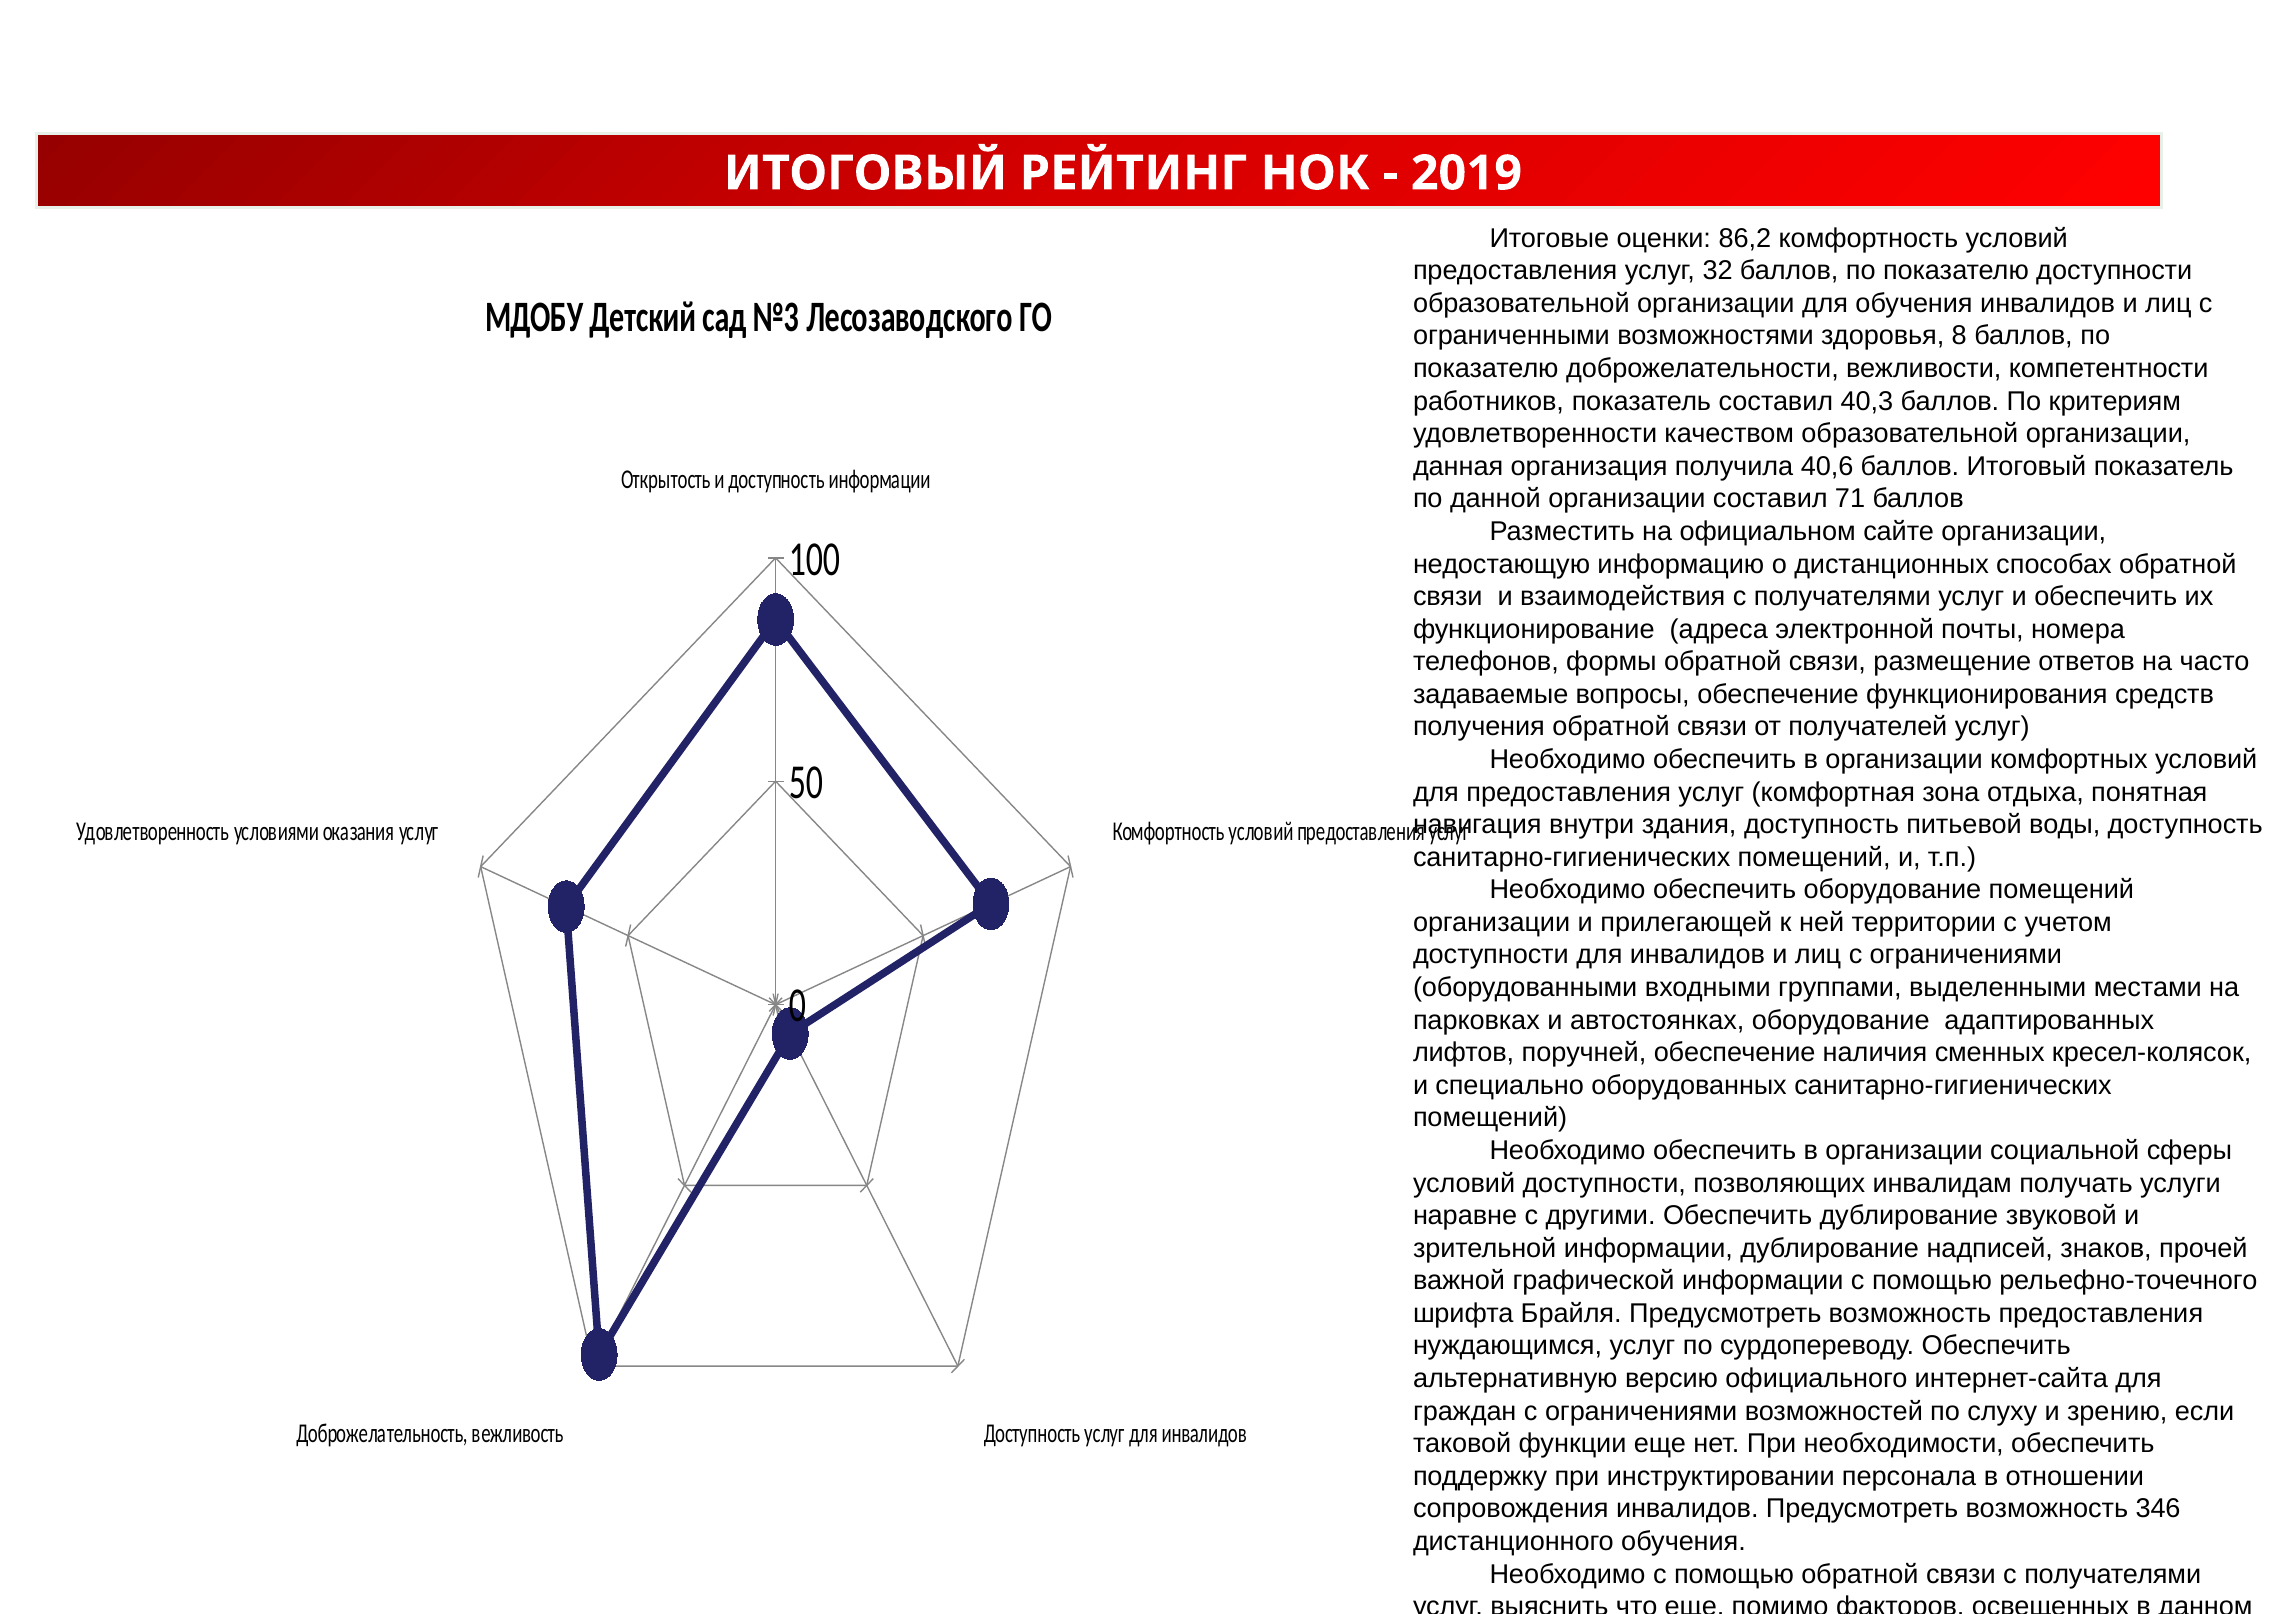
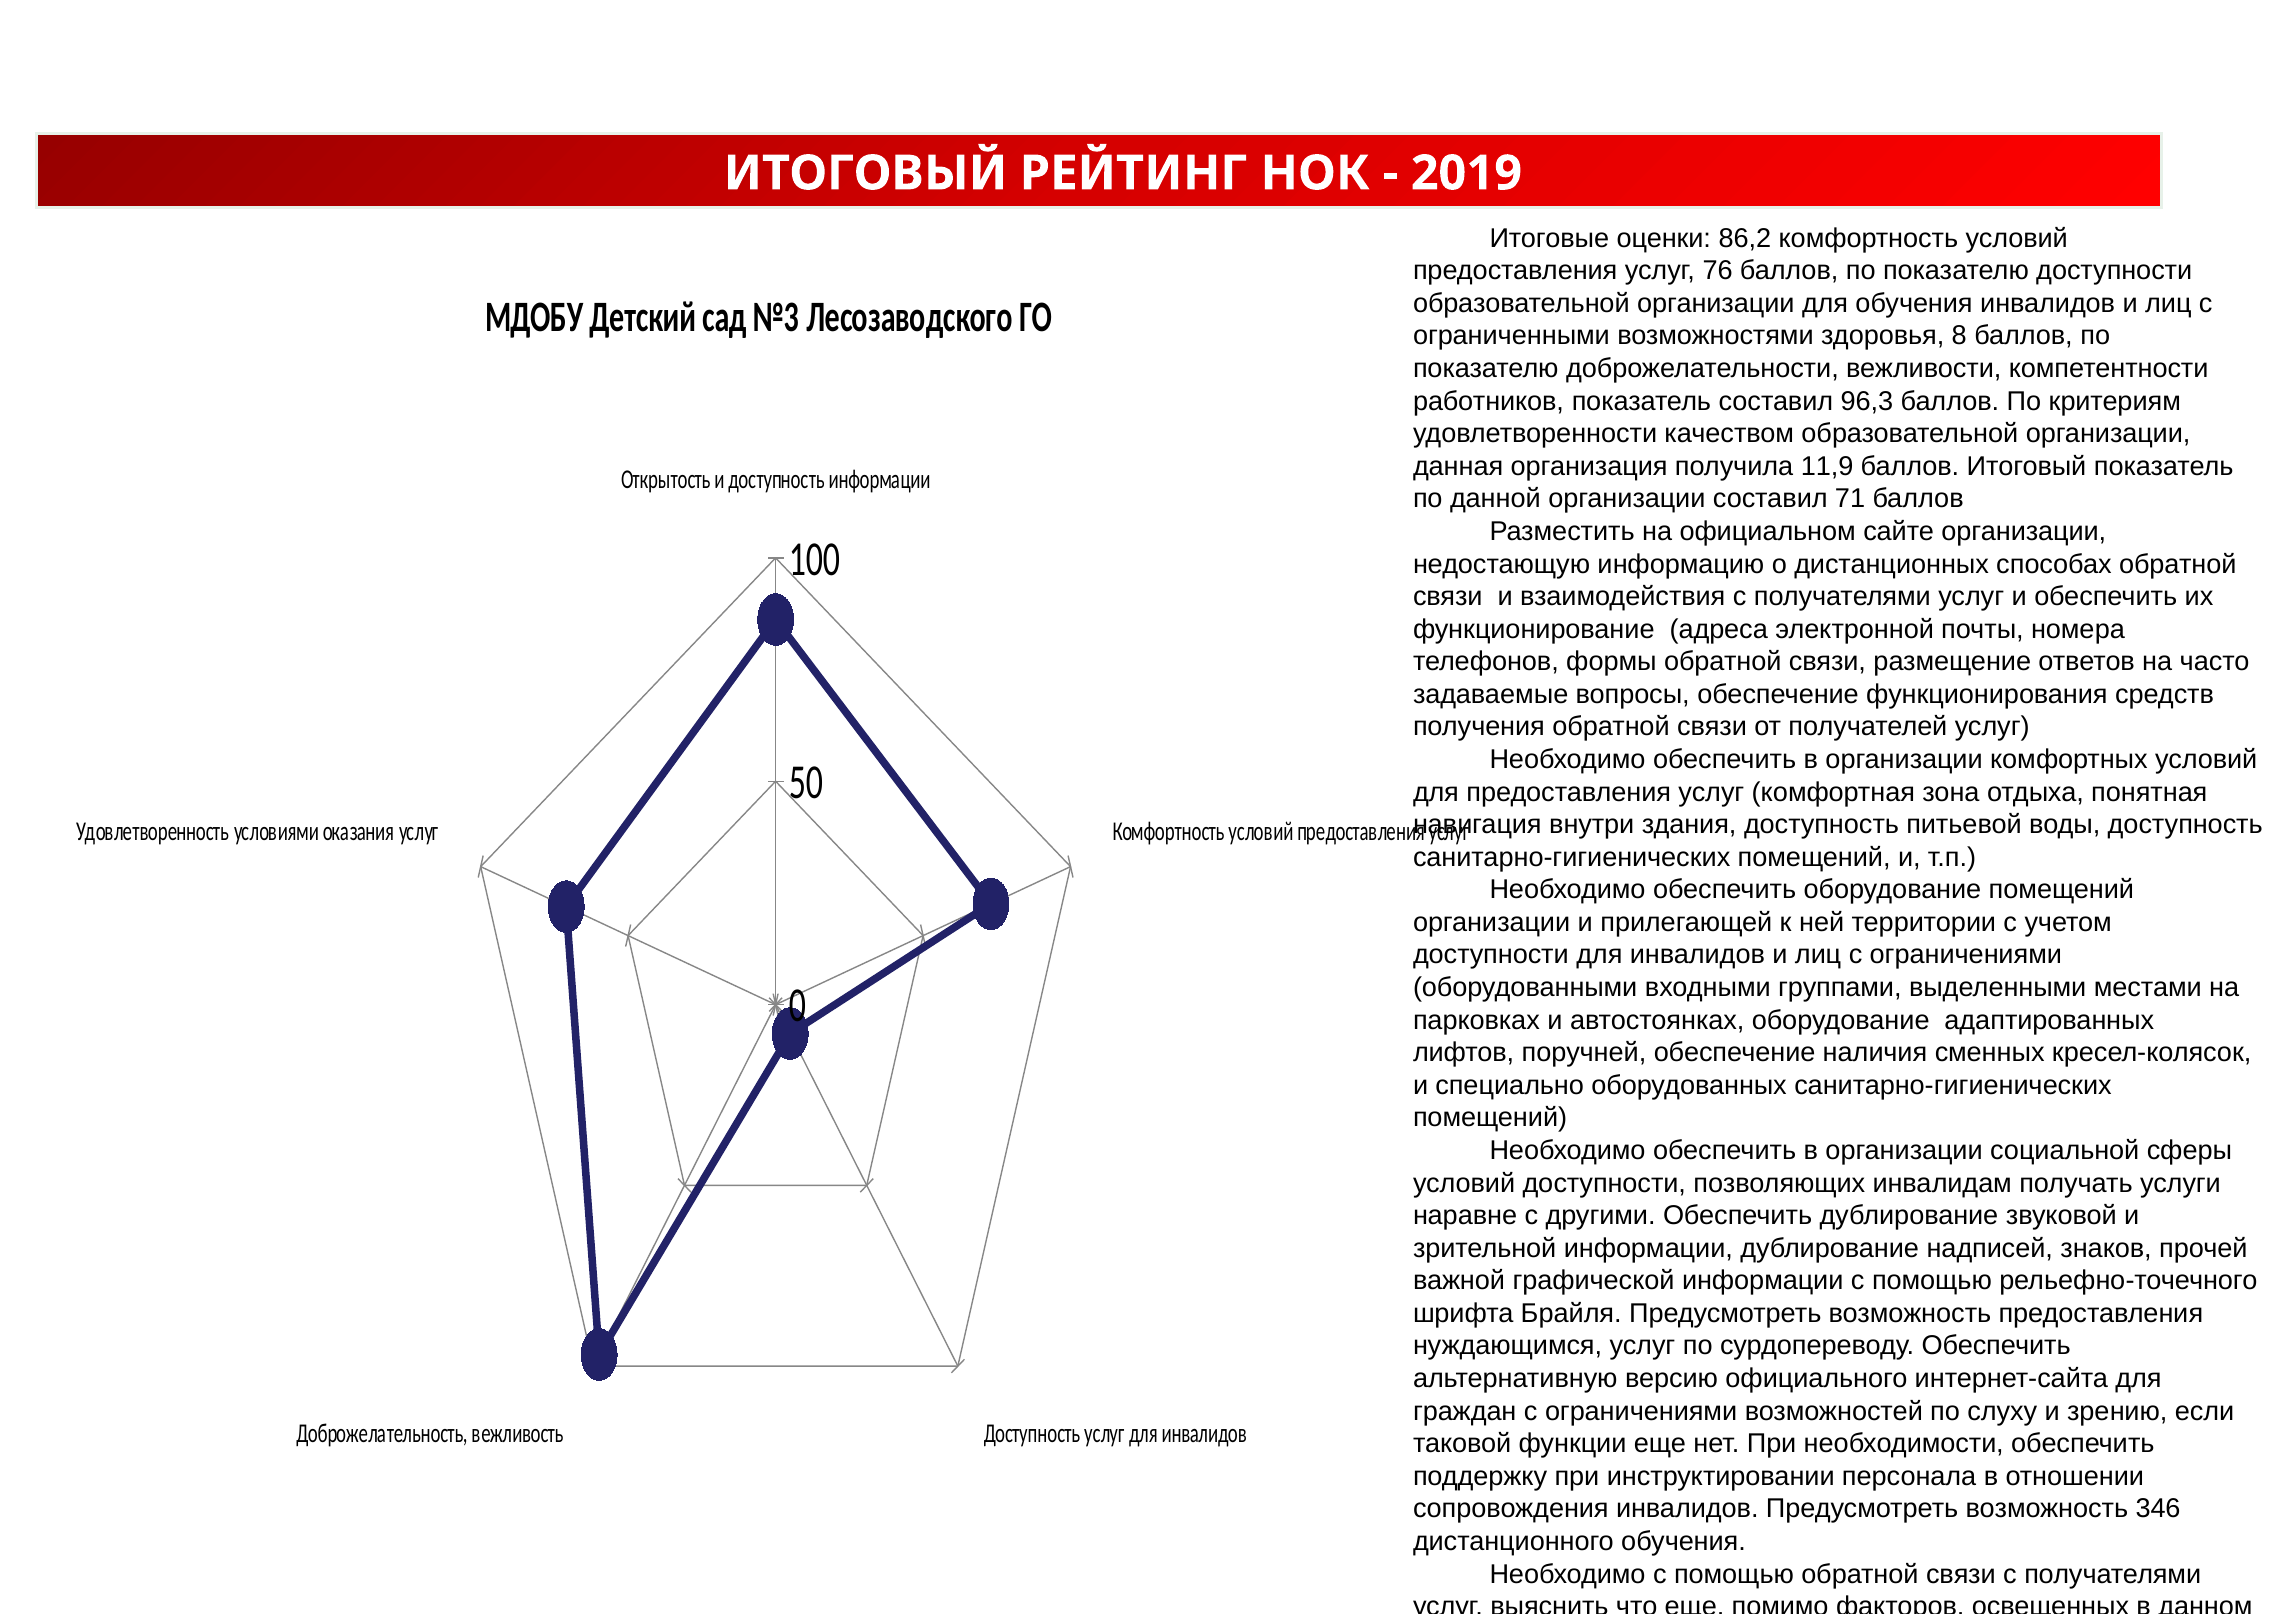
32: 32 -> 76 (1718, 271)
40,3: 40,3 -> 96,3 (1867, 401)
40,6: 40,6 -> 11,9 (1827, 466)
